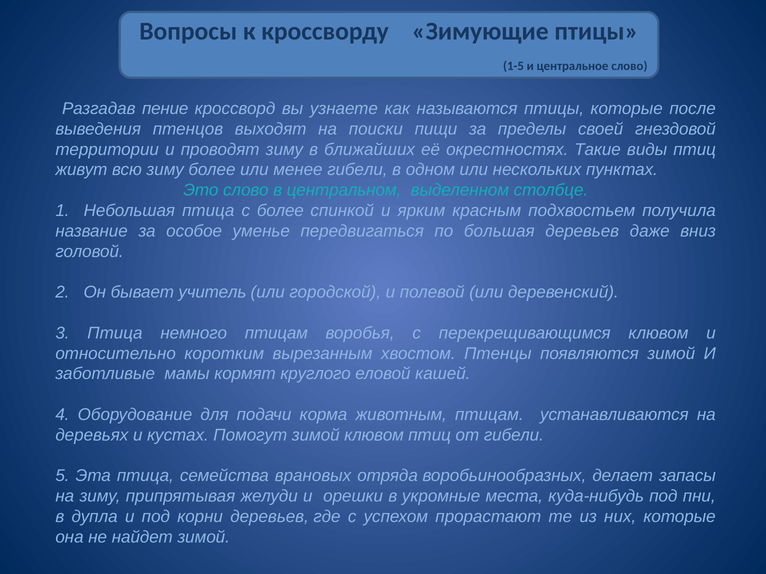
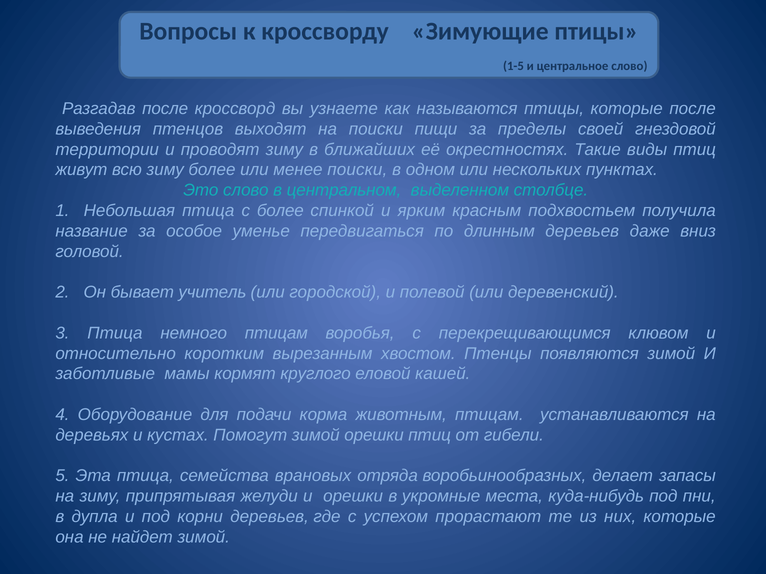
Разгадав пение: пение -> после (165, 109)
менее гибели: гибели -> поиски (357, 170)
большая: большая -> длинным (499, 231)
зимой клювом: клювом -> орешки (374, 435)
